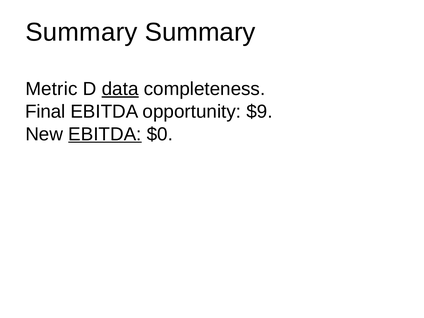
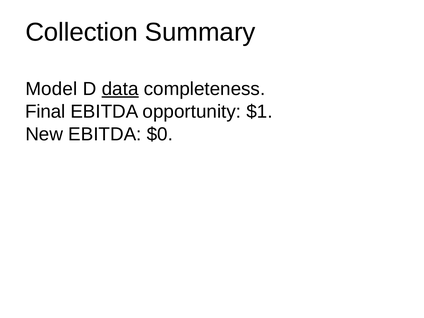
Summary: Summary -> Collection (82, 32)
Metric: Metric -> Model (51, 89)
$9: $9 -> $1 (259, 112)
EBITDA underline: present -> none (105, 134)
